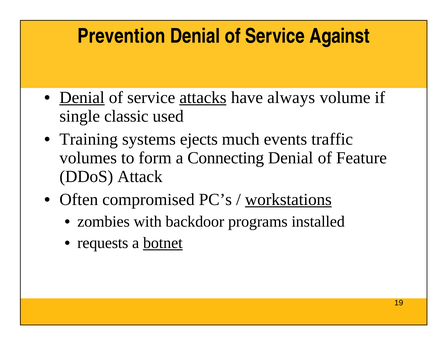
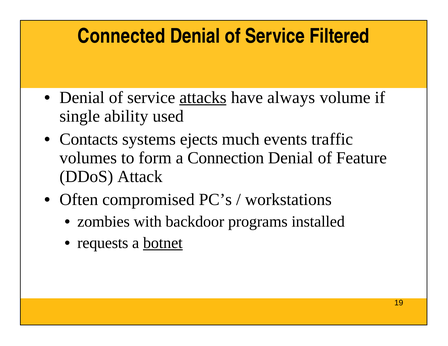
Prevention: Prevention -> Connected (121, 36)
Against: Against -> Filtered (339, 36)
Denial underline: present -> none (82, 97)
classic: classic -> ability (126, 116)
Training: Training -> Contacts (89, 139)
Connecting: Connecting -> Connection (226, 158)
workstations underline: present -> none (288, 200)
